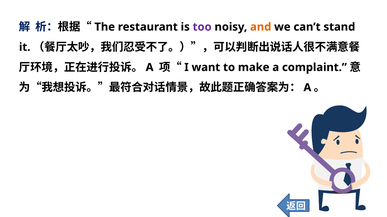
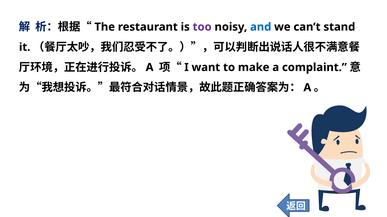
and colour: orange -> blue (261, 27)
